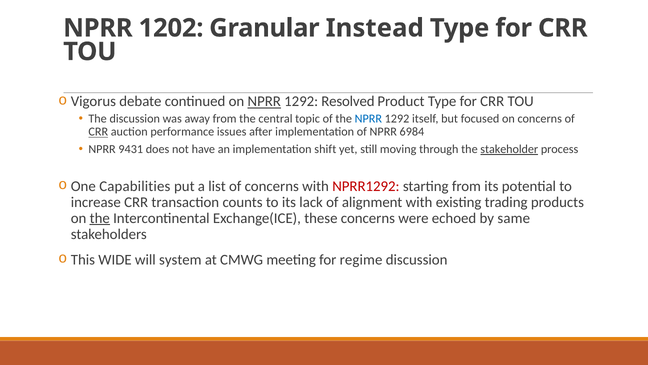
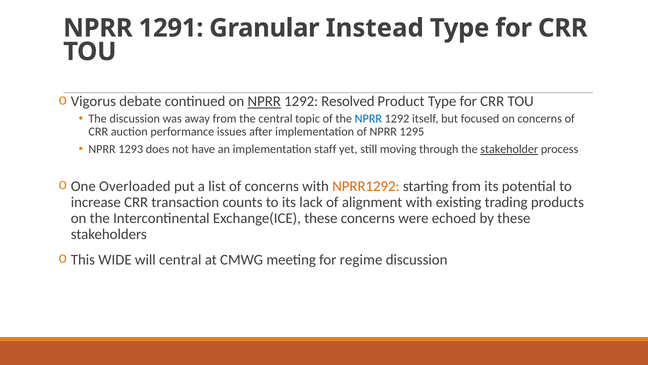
1202: 1202 -> 1291 (171, 28)
CRR underline: present -> none (98, 132)
6984: 6984 -> 1295 (412, 132)
9431: 9431 -> 1293 (131, 149)
shift: shift -> staff (325, 149)
Capabilities: Capabilities -> Overloaded (135, 186)
NPRR1292 colour: red -> orange (366, 186)
the underline: present -> none (100, 218)
by same: same -> these (514, 218)
will system: system -> central (180, 259)
